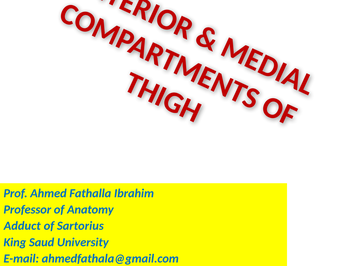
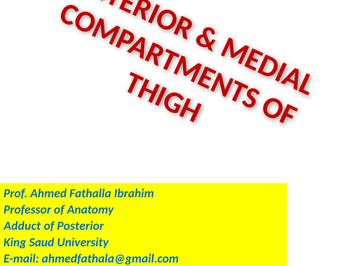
Sartorius: Sartorius -> Posterior (80, 226)
